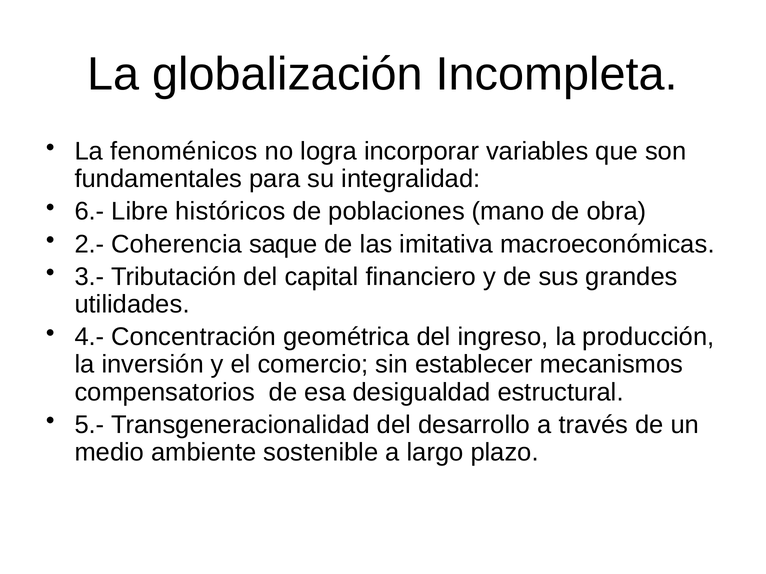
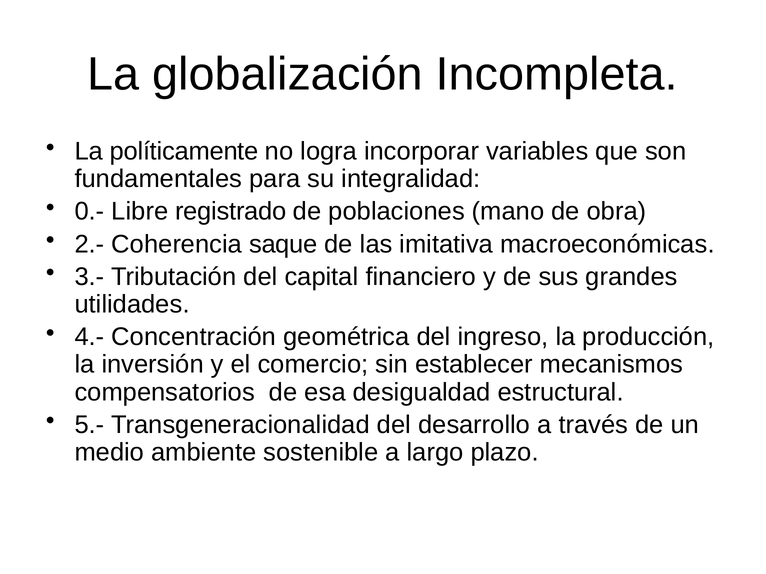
fenoménicos: fenoménicos -> políticamente (184, 152)
6.-: 6.- -> 0.- (90, 212)
históricos: históricos -> registrado (231, 212)
